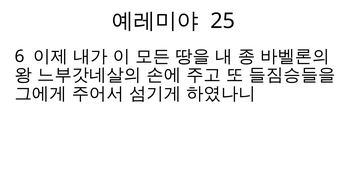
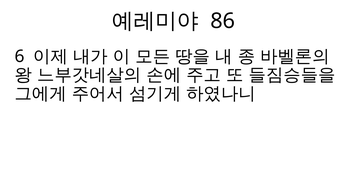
25: 25 -> 86 (223, 21)
